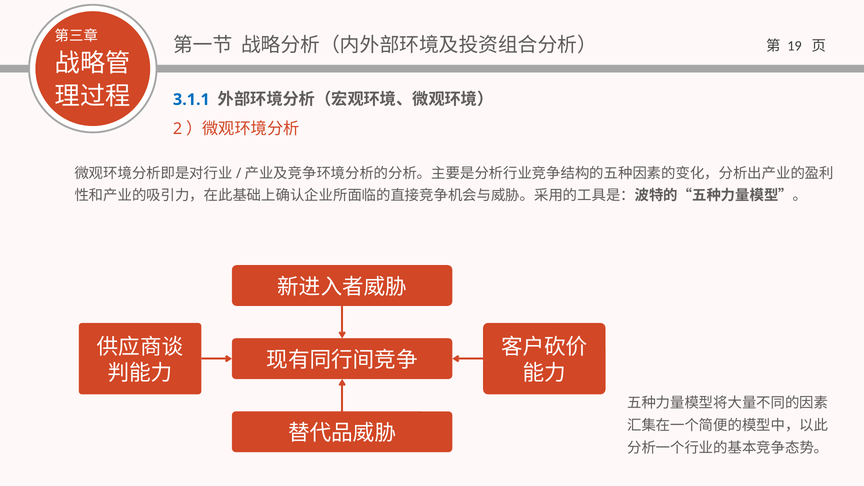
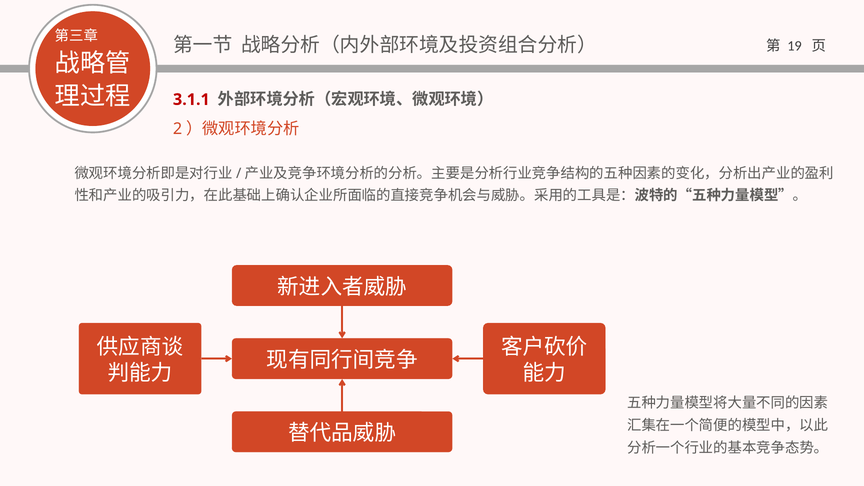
3.1.1 colour: blue -> red (191, 100)
